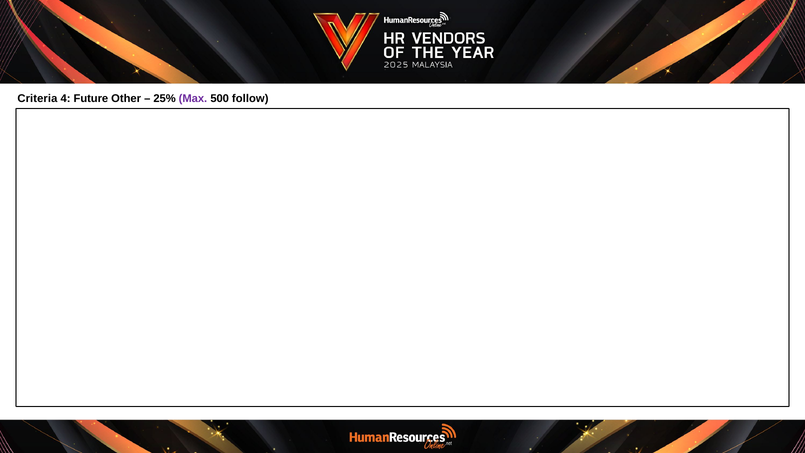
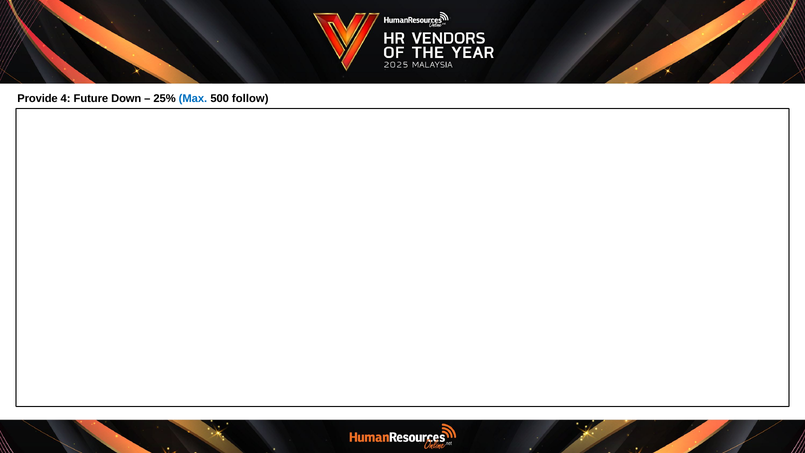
Criteria: Criteria -> Provide (38, 98)
Other: Other -> Down (126, 98)
Max colour: purple -> blue (193, 98)
